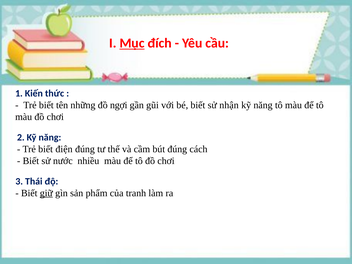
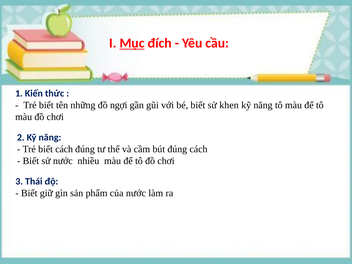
nhận: nhận -> khen (229, 105)
biết điện: điện -> cách (64, 149)
giữ underline: present -> none (46, 193)
của tranh: tranh -> nước (136, 193)
